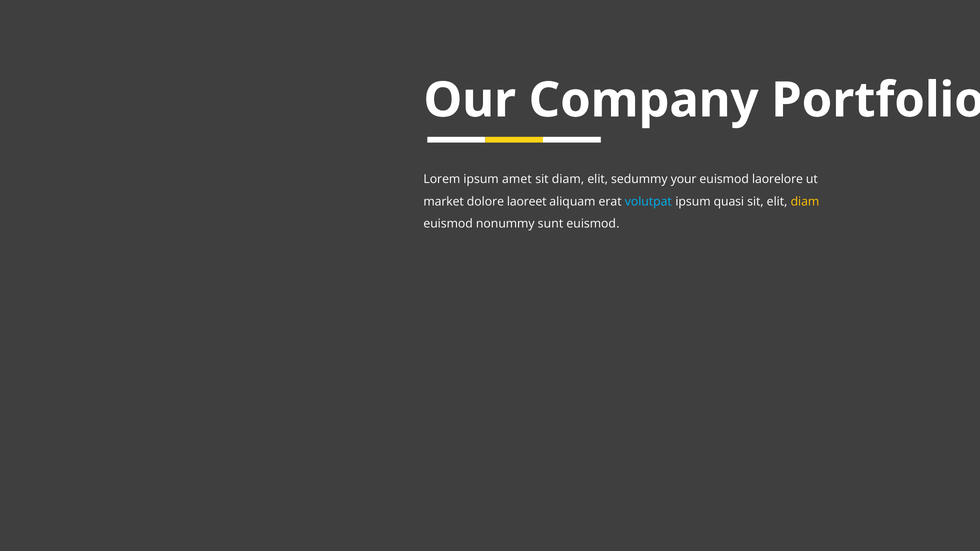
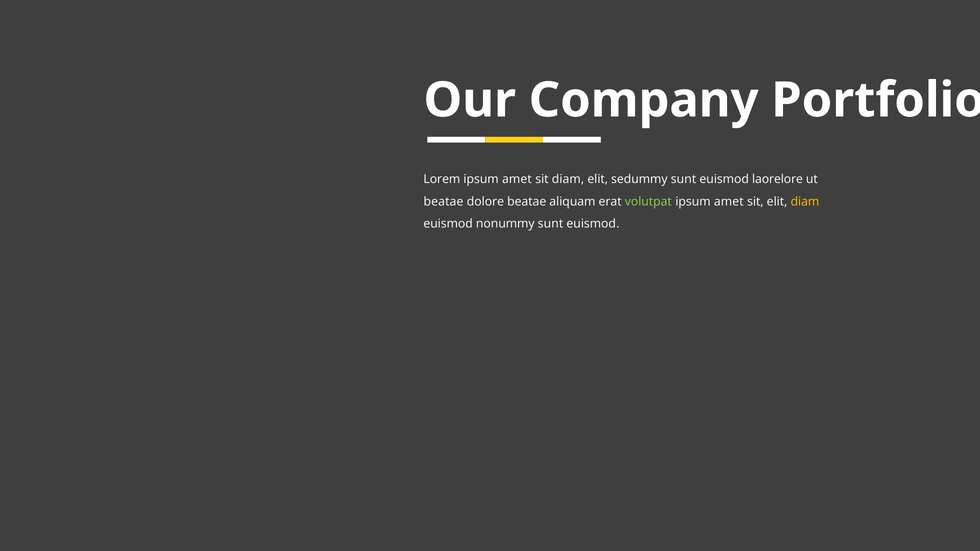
sedummy your: your -> sunt (684, 180)
market: market -> beatae (444, 202)
dolore laoreet: laoreet -> beatae (527, 202)
volutpat colour: light blue -> light green (648, 202)
quasi: quasi -> amet (729, 202)
